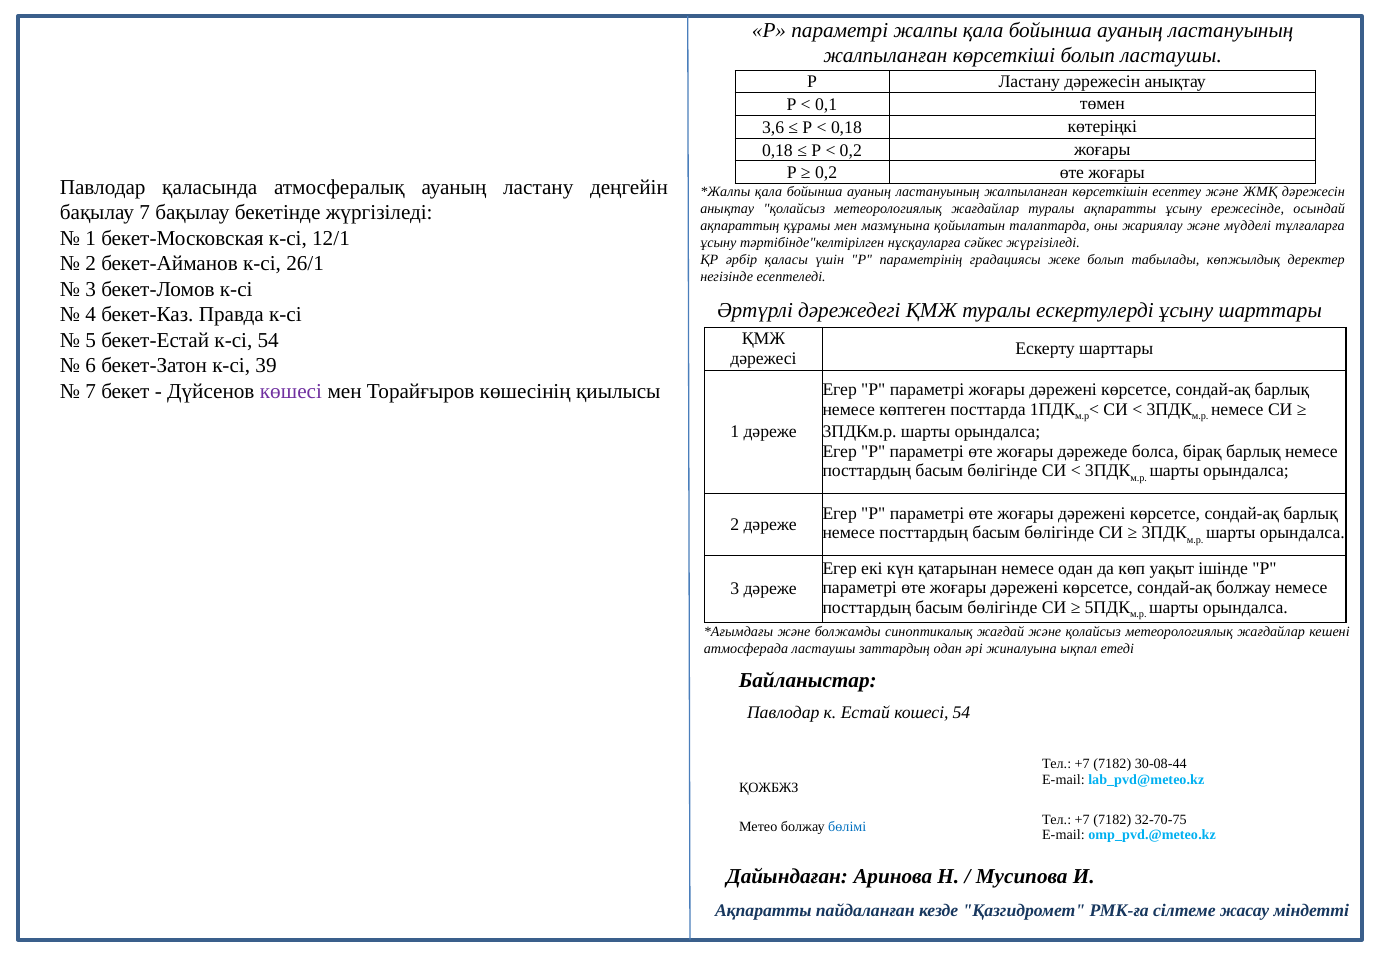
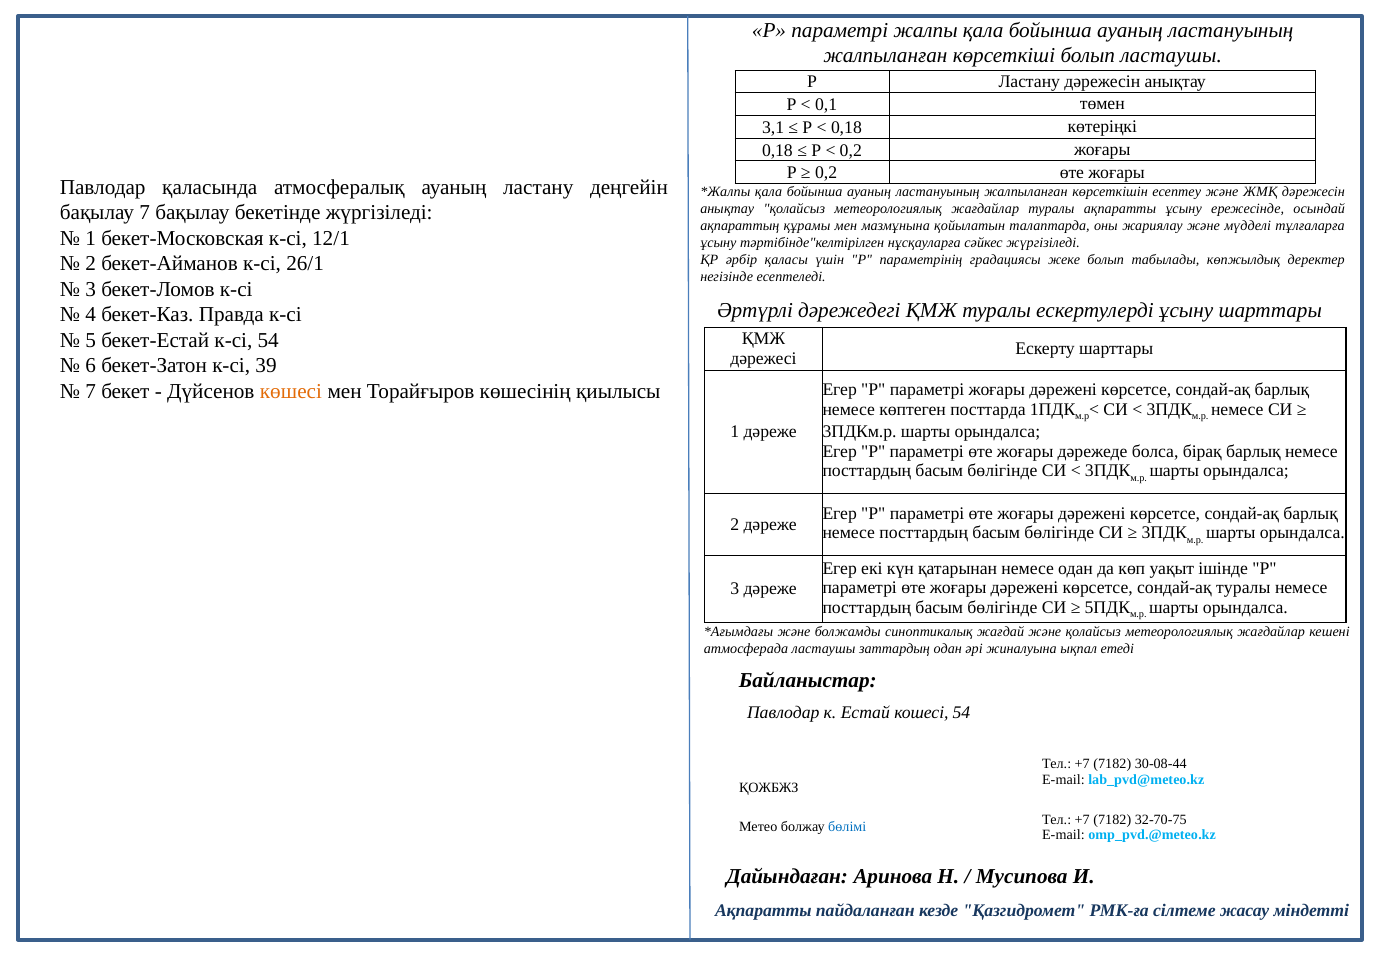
3,6: 3,6 -> 3,1 (773, 127)
көшесі colour: purple -> orange (291, 391)
сондай-ақ болжау: болжау -> туралы (1243, 587)
